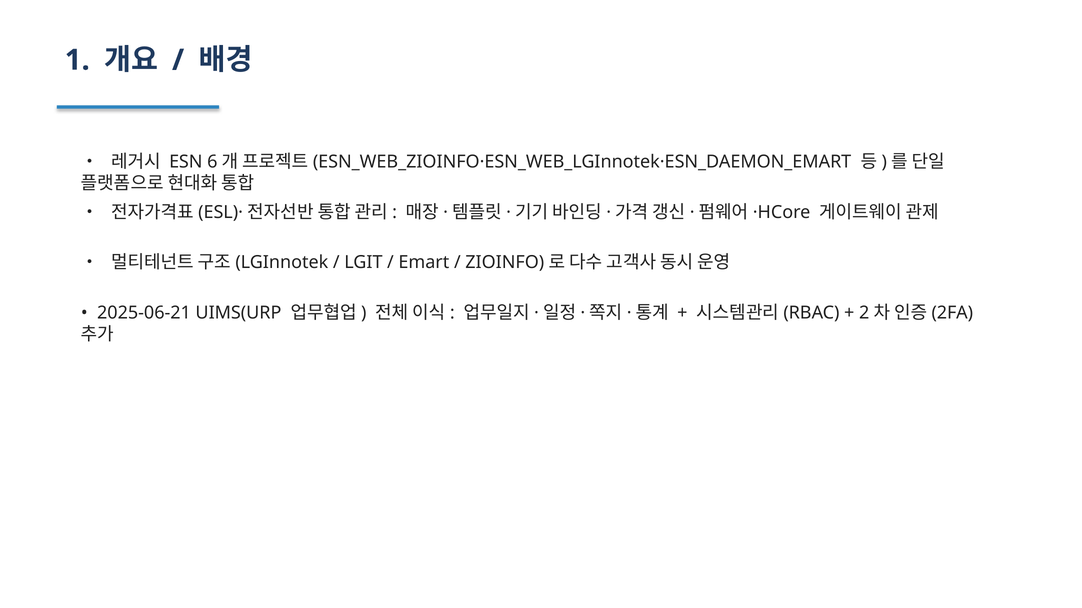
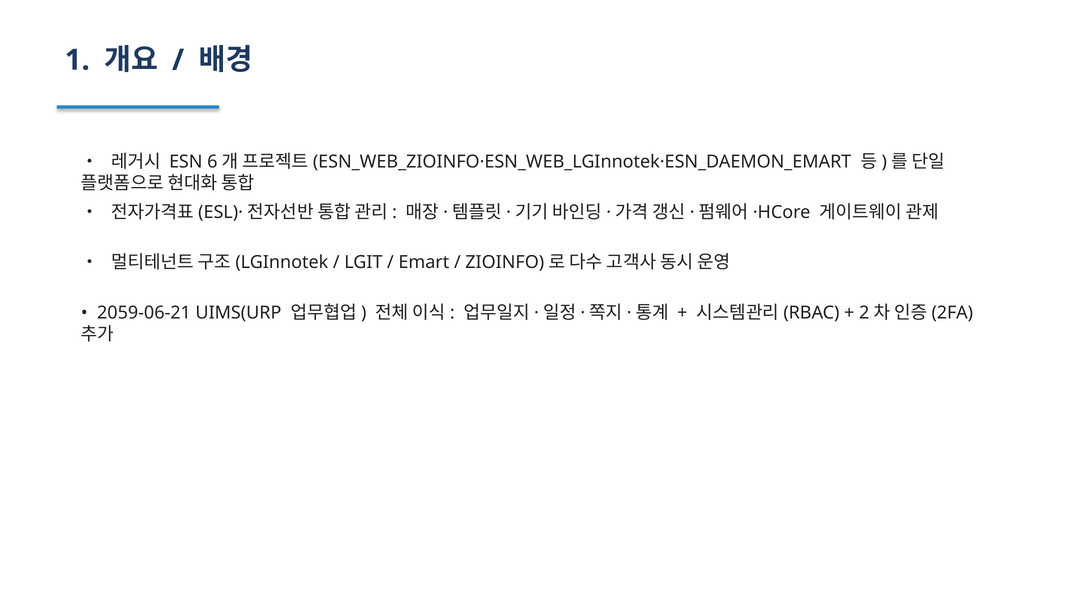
2025-06-21: 2025-06-21 -> 2059-06-21 (144, 313)
